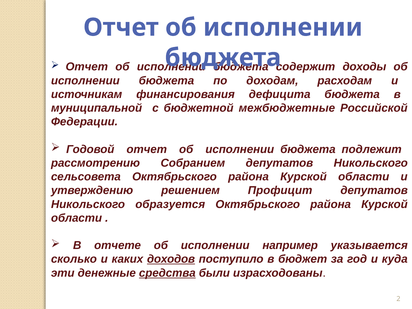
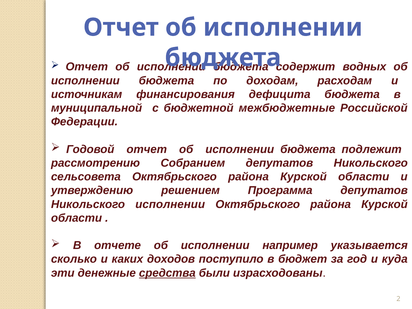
доходы: доходы -> водных (364, 67)
Профицит: Профицит -> Программа (280, 190)
Никольского образуется: образуется -> исполнении (170, 204)
доходов underline: present -> none (171, 259)
